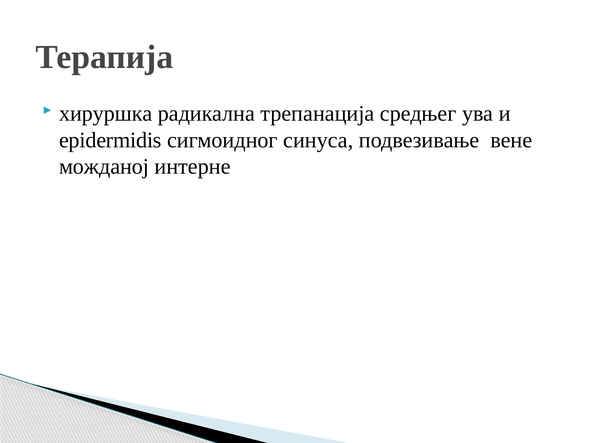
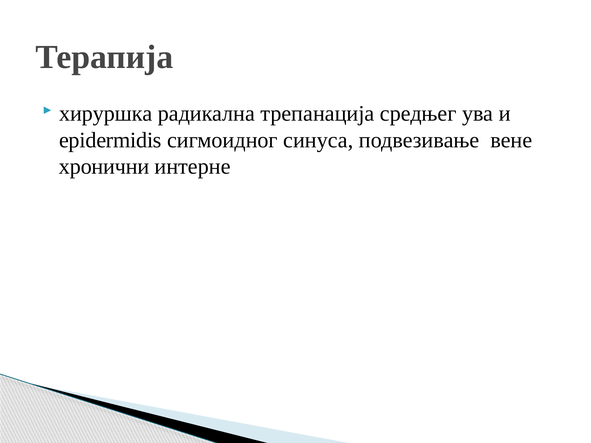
можданој: можданој -> хронични (104, 167)
